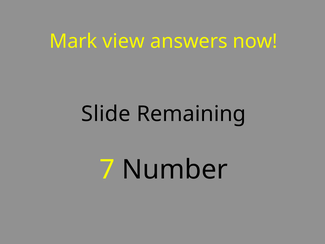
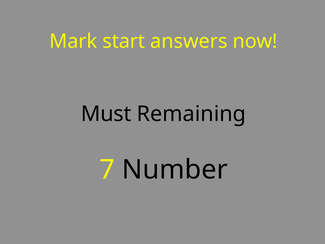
view: view -> start (124, 41)
Slide: Slide -> Must (106, 114)
